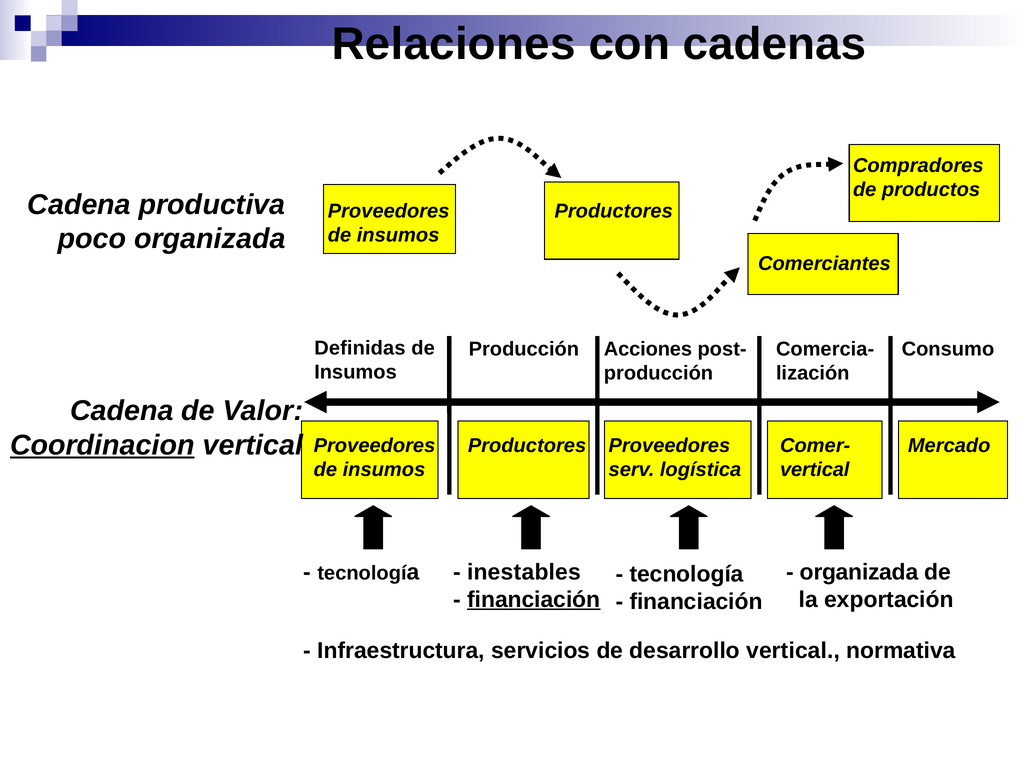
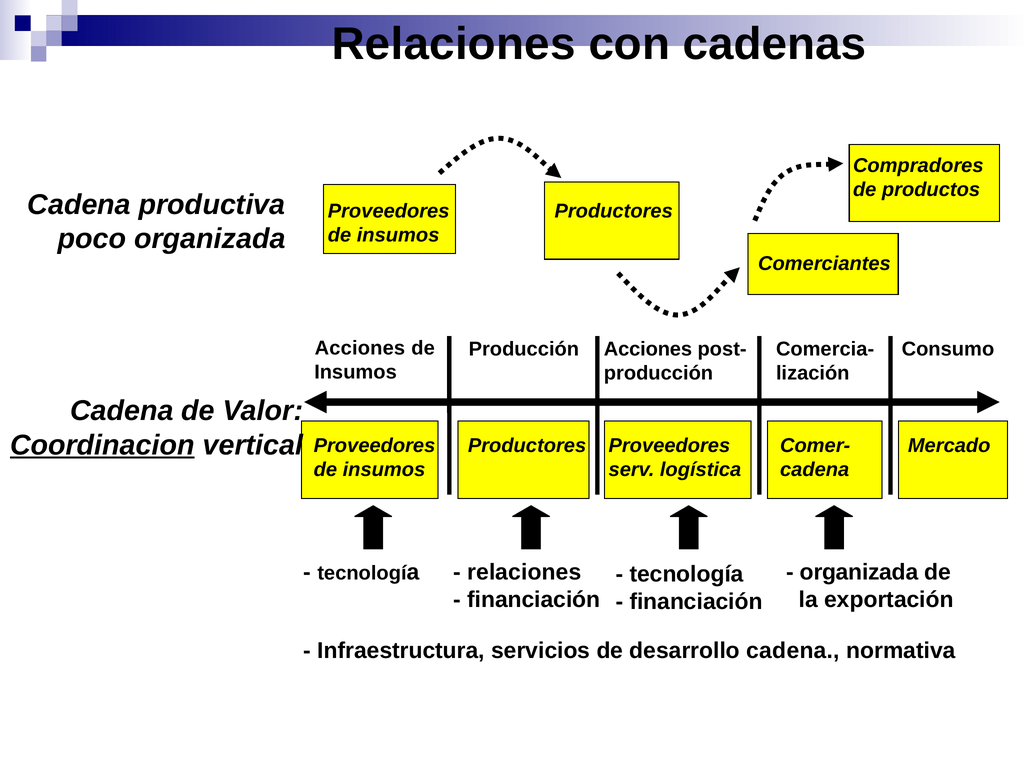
Definidas: Definidas -> Acciones (360, 348)
vertical: vertical -> cadena (815, 470)
inestables: inestables -> relaciones (524, 572)
financiación underline: present -> none (534, 600)
desarrollo vertical: vertical -> cadena (793, 651)
